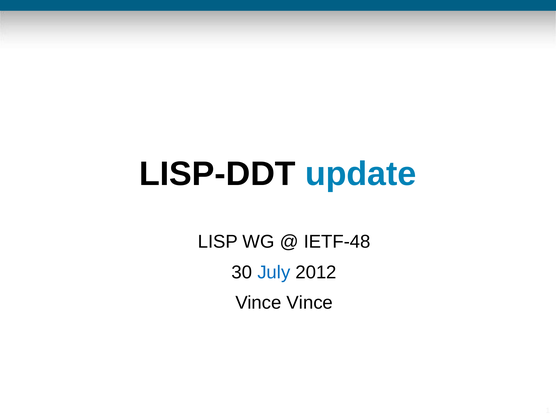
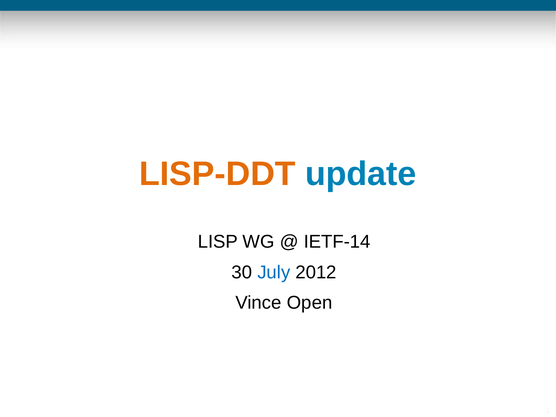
LISP-DDT colour: black -> orange (217, 174)
IETF-48: IETF-48 -> IETF-14 (337, 242)
Vince Vince: Vince -> Open (310, 303)
